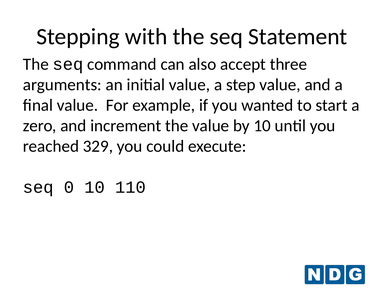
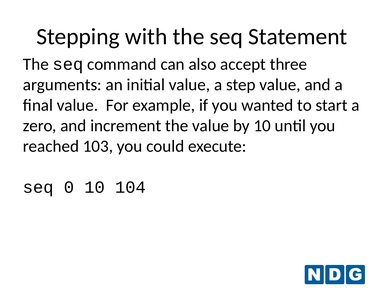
329: 329 -> 103 (98, 146)
110: 110 -> 104 (131, 187)
